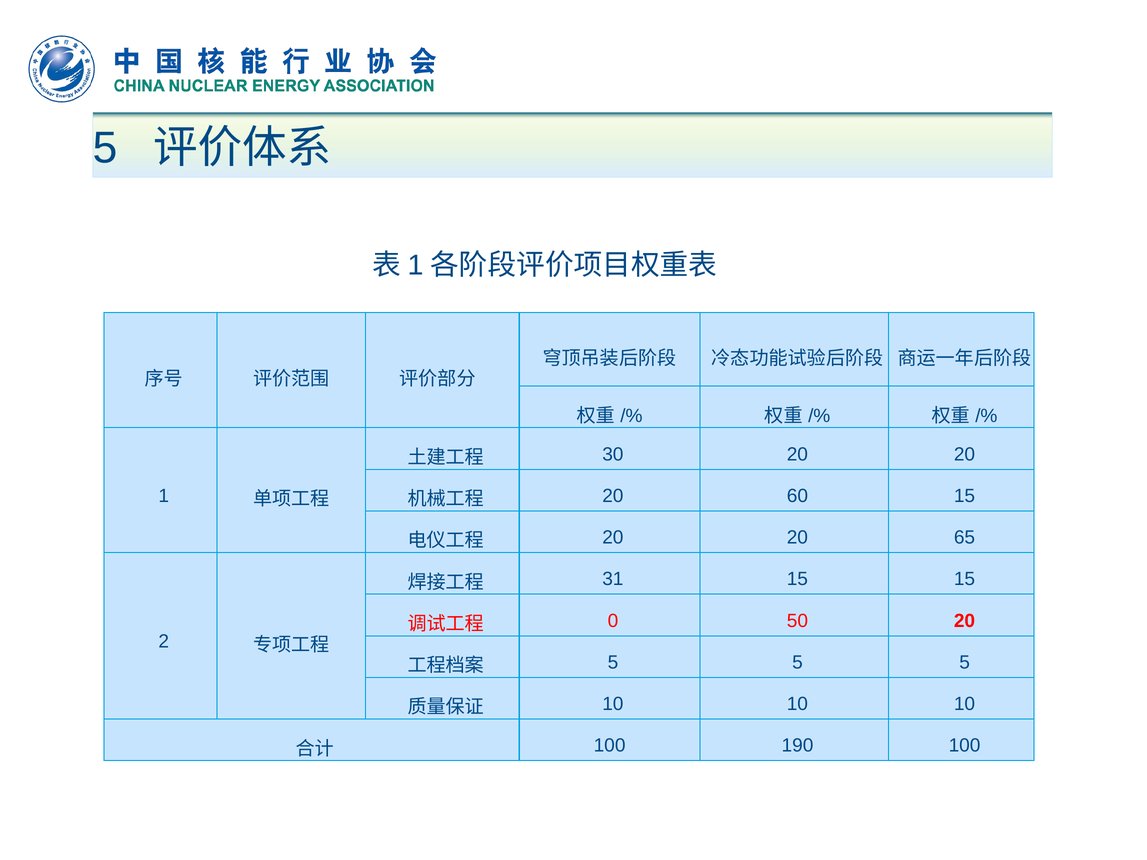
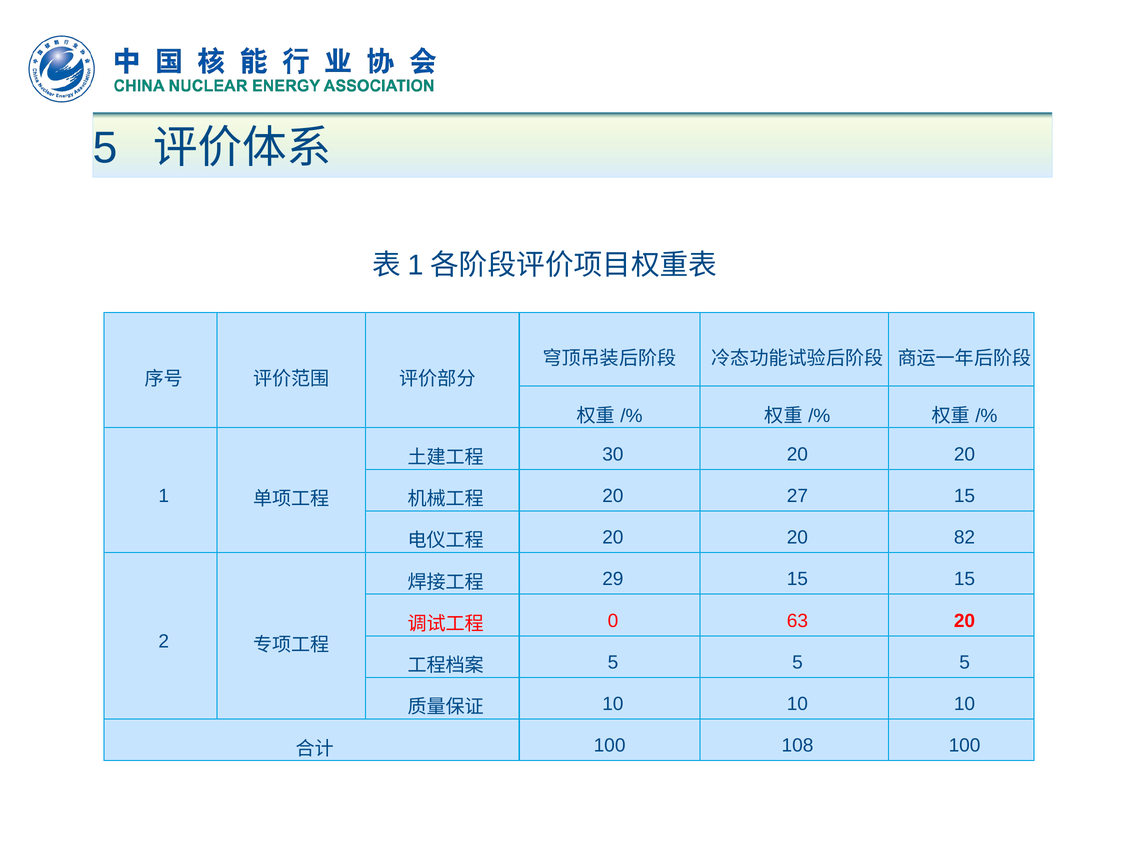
60: 60 -> 27 (797, 496)
65: 65 -> 82 (964, 538)
31: 31 -> 29 (613, 579)
50: 50 -> 63 (797, 621)
190: 190 -> 108 (797, 746)
